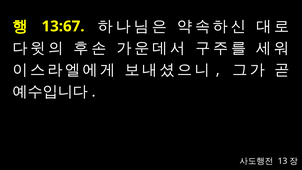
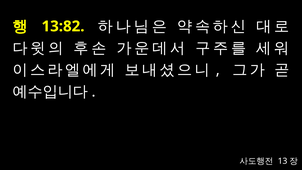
13:67: 13:67 -> 13:82 (63, 26)
